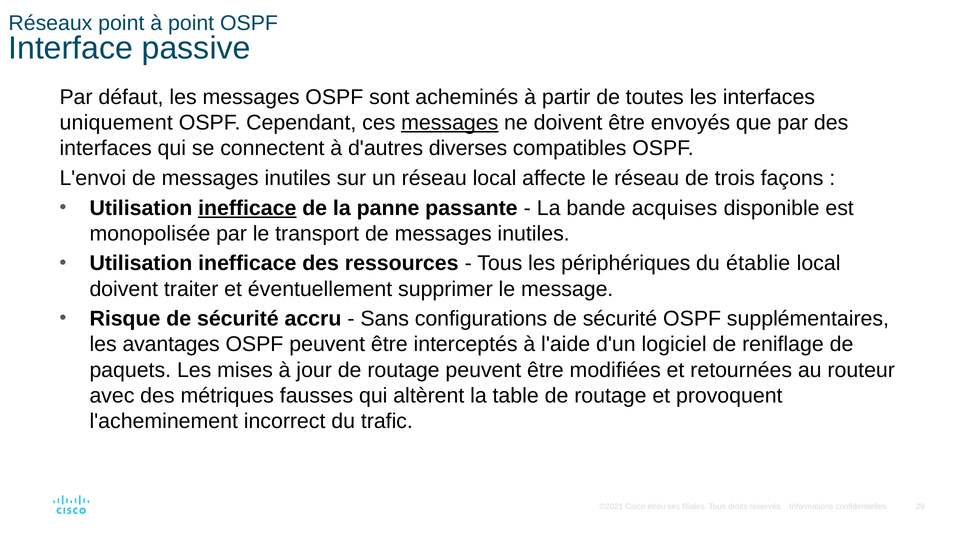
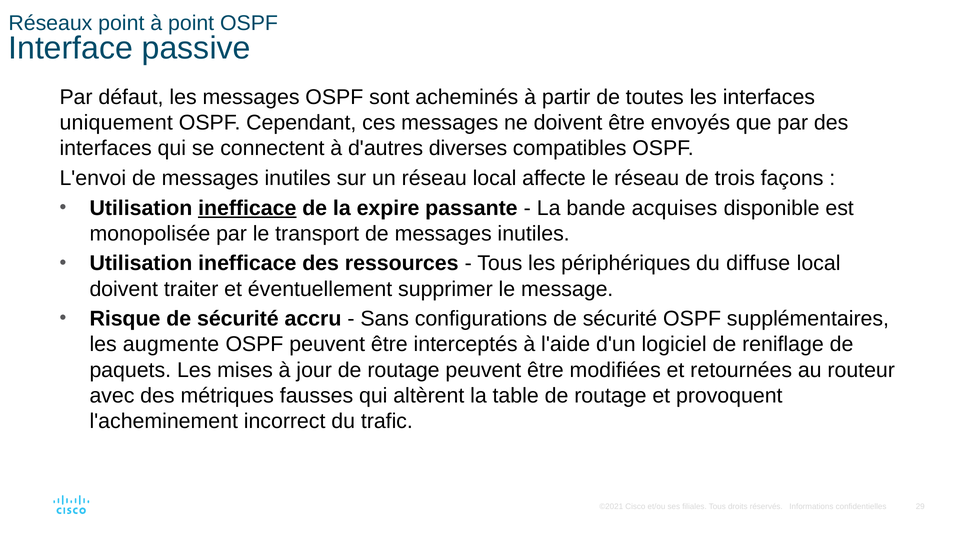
messages underline: present -> none (450, 123)
panne: panne -> expire (388, 208)
établie: établie -> diffuse (758, 264)
avantages: avantages -> augmente (171, 345)
